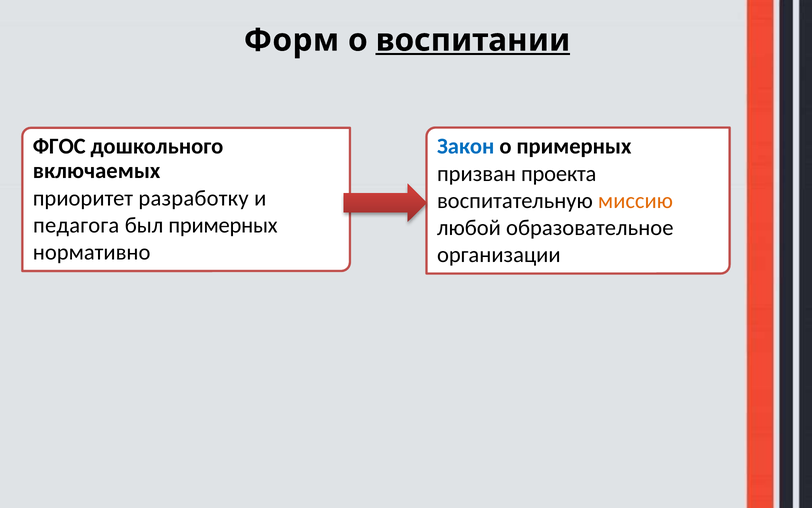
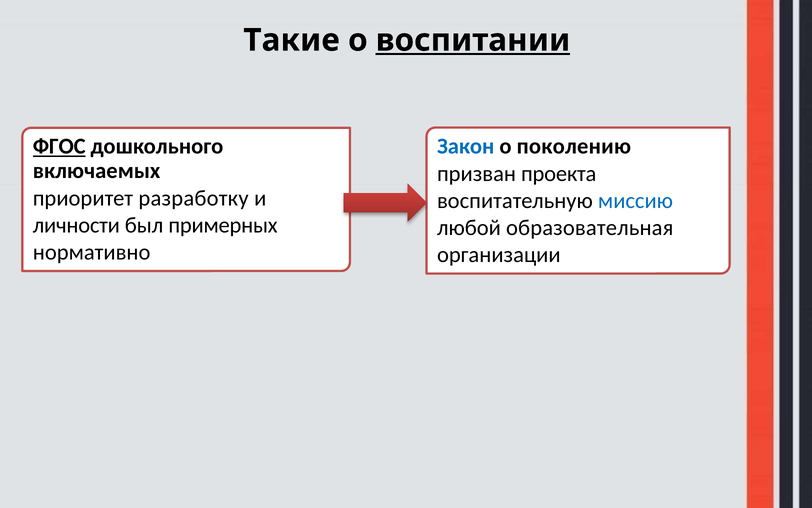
Форм: Форм -> Такие (292, 40)
о примерных: примерных -> поколению (574, 146)
ФГОС underline: none -> present (59, 146)
миссию colour: orange -> blue (635, 201)
педагога: педагога -> личности (76, 225)
образовательное: образовательное -> образовательная (590, 228)
